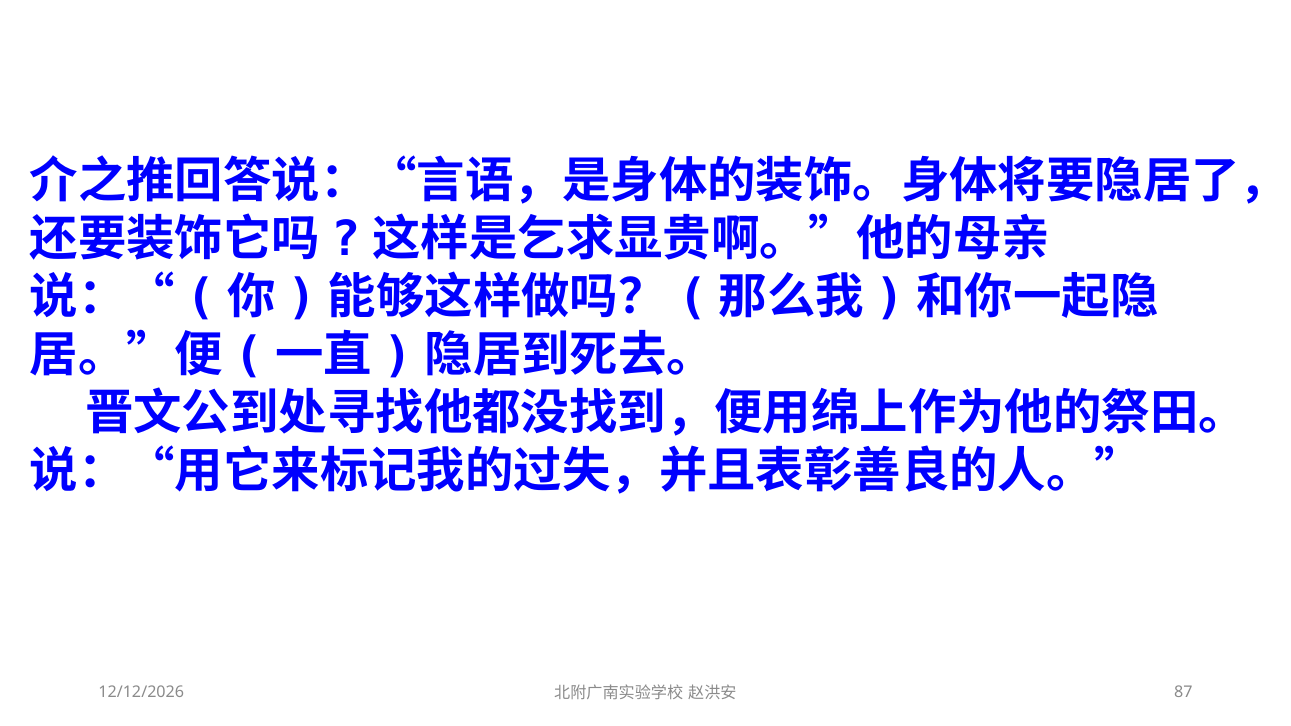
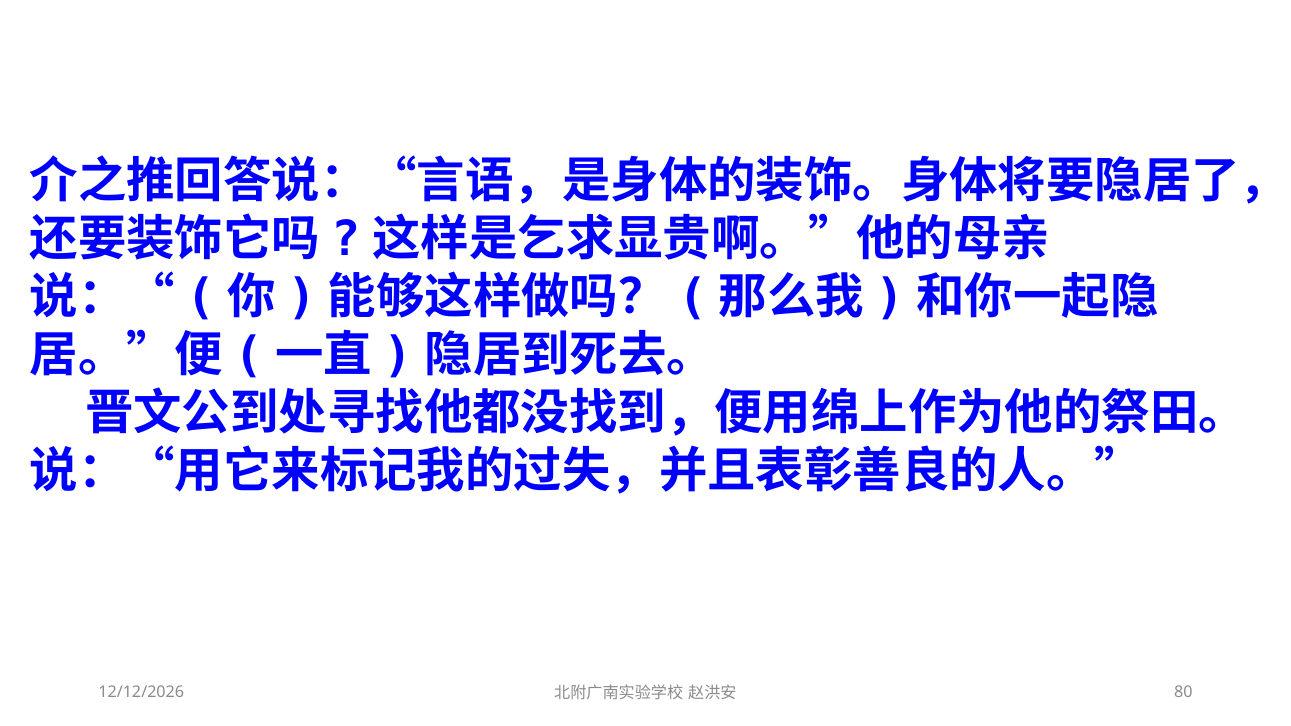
87: 87 -> 80 (1183, 692)
